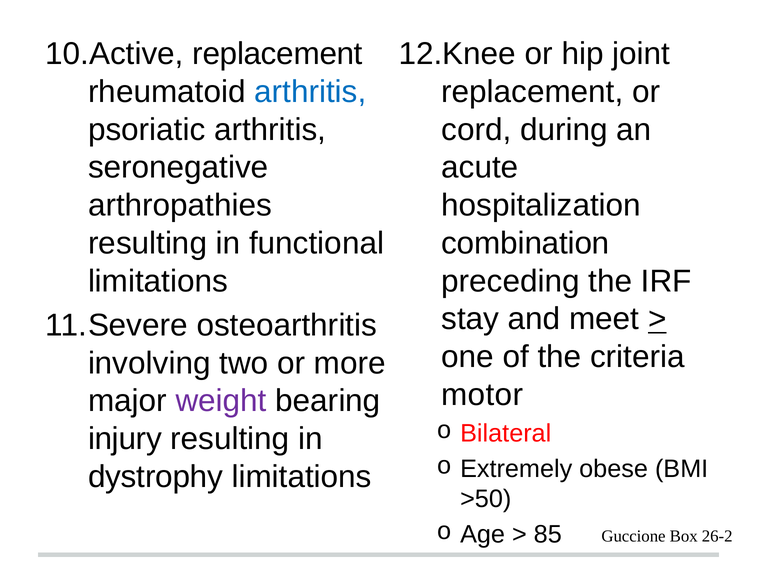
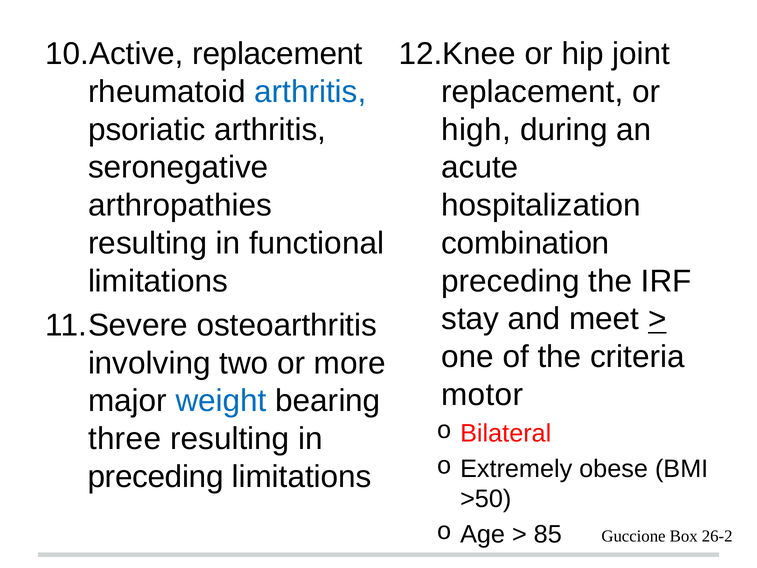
cord: cord -> high (476, 130)
weight colour: purple -> blue (221, 401)
injury: injury -> three (125, 439)
dystrophy: dystrophy -> preceding (156, 477)
